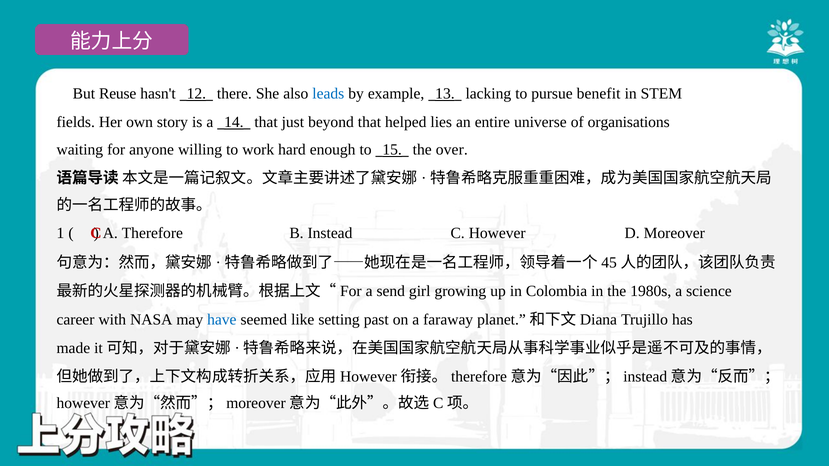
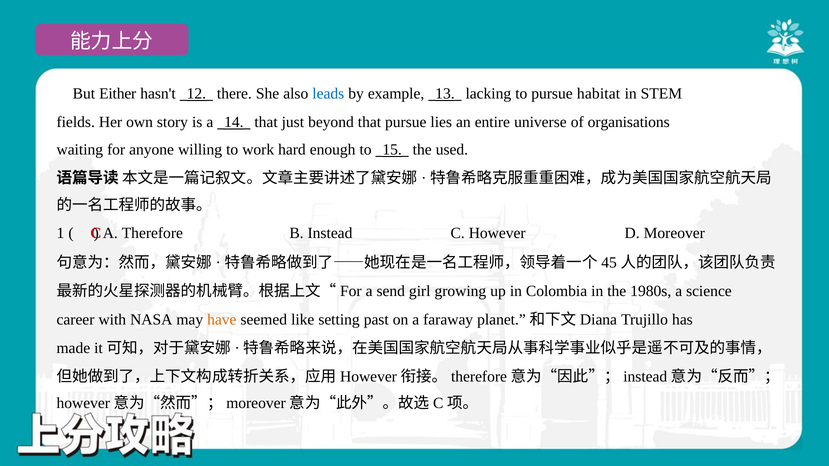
Reuse: Reuse -> Either (118, 94)
benefit: benefit -> habitat (599, 94)
that helped: helped -> pursue (406, 122)
over: over -> used (452, 150)
have colour: blue -> orange (222, 320)
